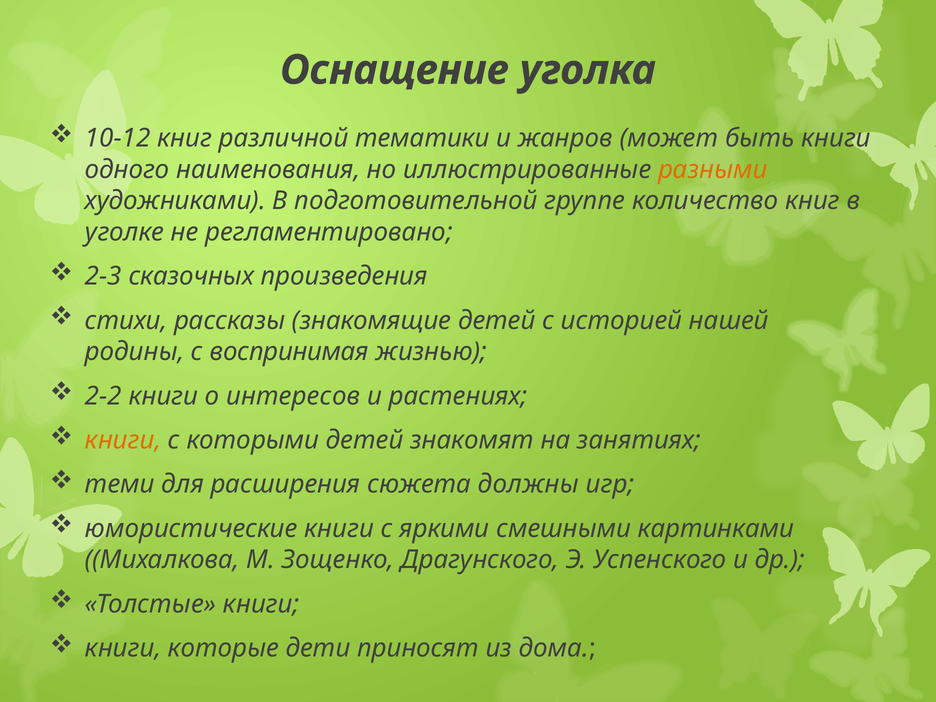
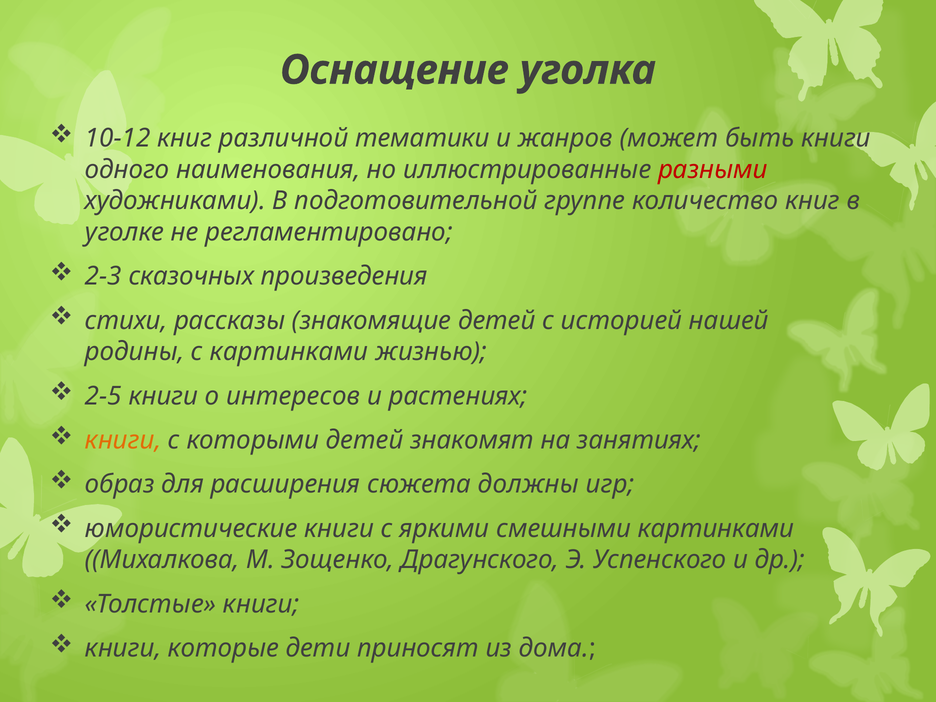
разными colour: orange -> red (713, 170)
с воспринимая: воспринимая -> картинками (289, 352)
2-2: 2-2 -> 2-5 (103, 396)
теми: теми -> образ (120, 484)
